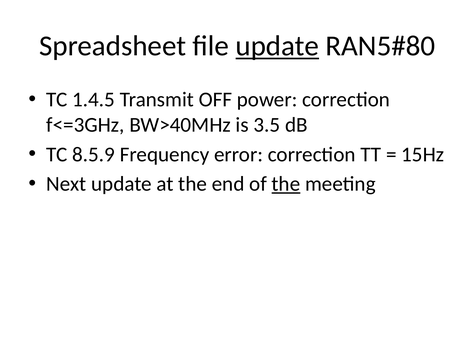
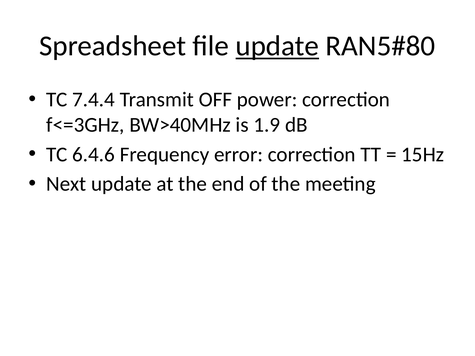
1.4.5: 1.4.5 -> 7.4.4 (94, 100)
3.5: 3.5 -> 1.9 (267, 125)
8.5.9: 8.5.9 -> 6.4.6 (94, 155)
the underline: present -> none (286, 184)
